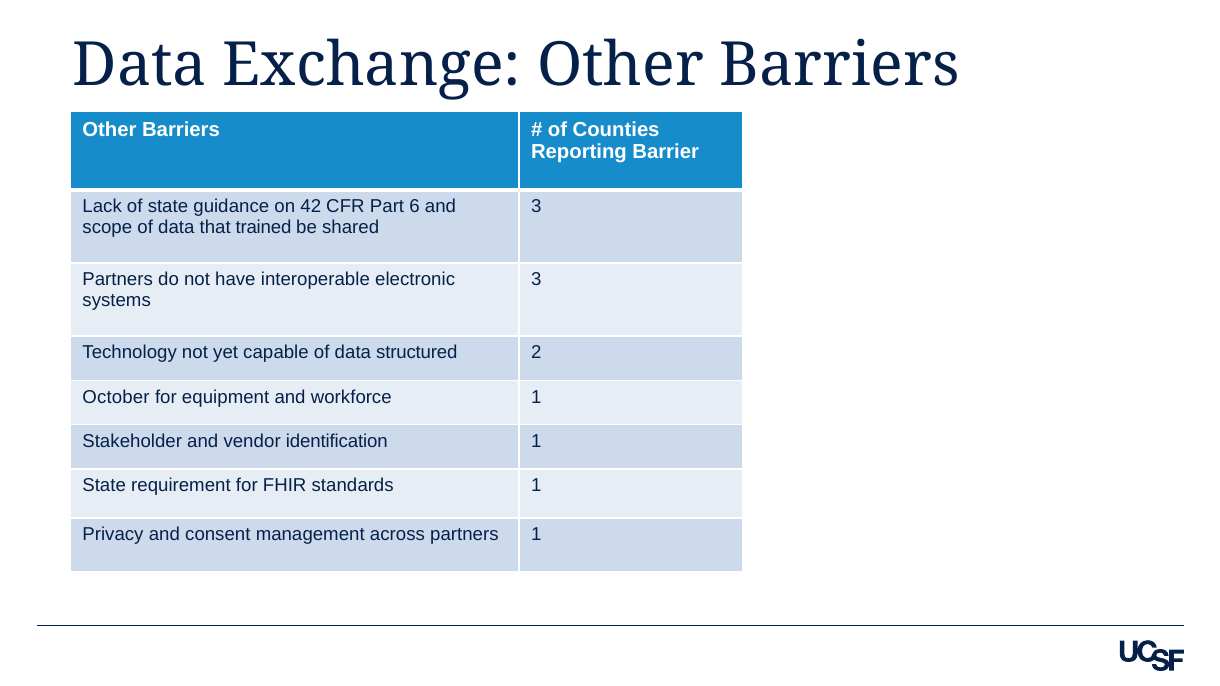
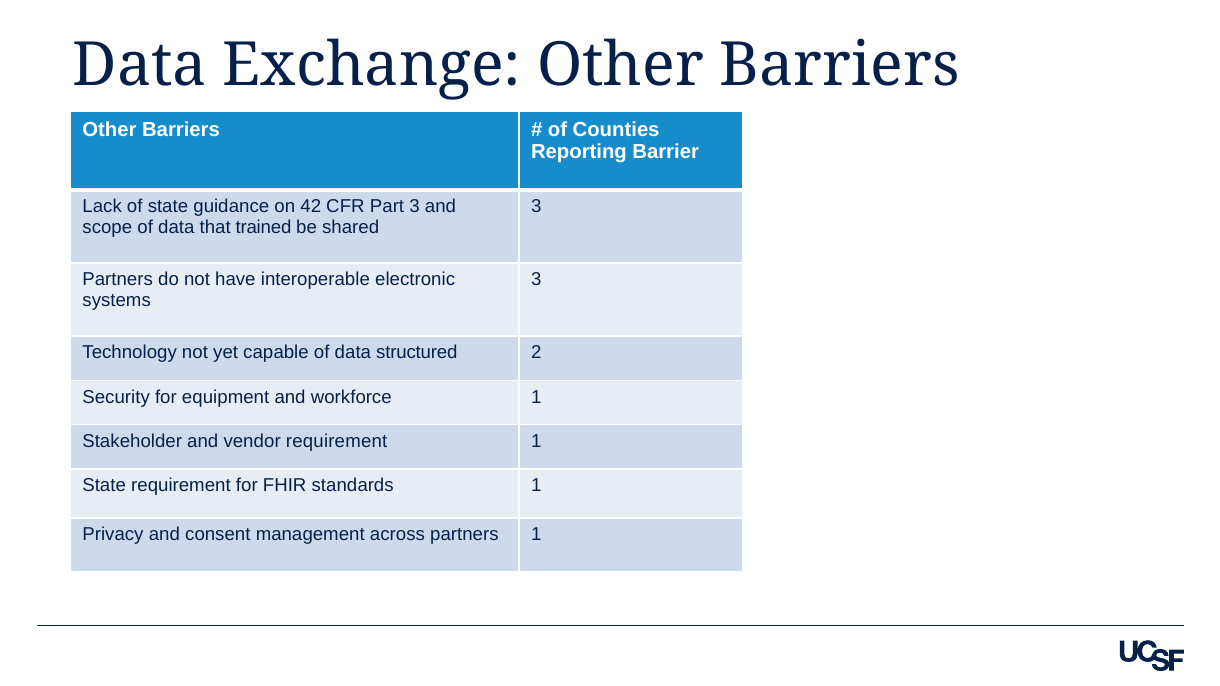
Part 6: 6 -> 3 (414, 207)
October: October -> Security (116, 397)
vendor identification: identification -> requirement (337, 442)
